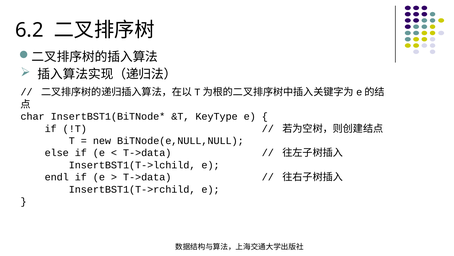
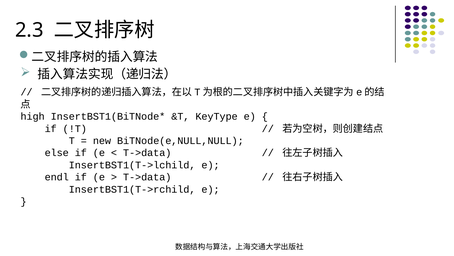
6.2: 6.2 -> 2.3 (29, 30)
char: char -> high (33, 116)
